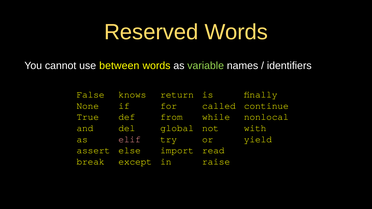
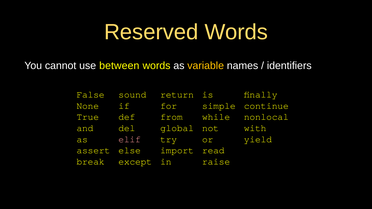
variable colour: light green -> yellow (206, 66)
knows: knows -> sound (132, 95)
called: called -> simple (219, 106)
